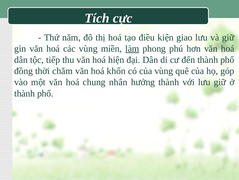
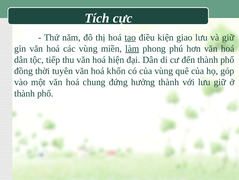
tạo underline: none -> present (130, 37)
chăm: chăm -> tuyên (63, 71)
nhân: nhân -> đứng (118, 82)
